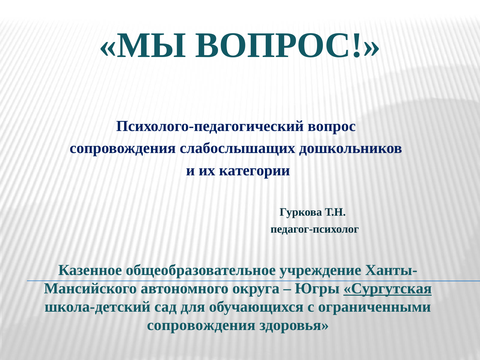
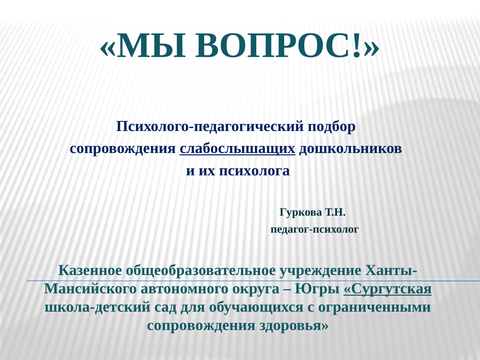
Психолого-педагогический вопрос: вопрос -> подбор (332, 126)
слабослышащих underline: none -> present (237, 148)
категории: категории -> психолога (254, 170)
